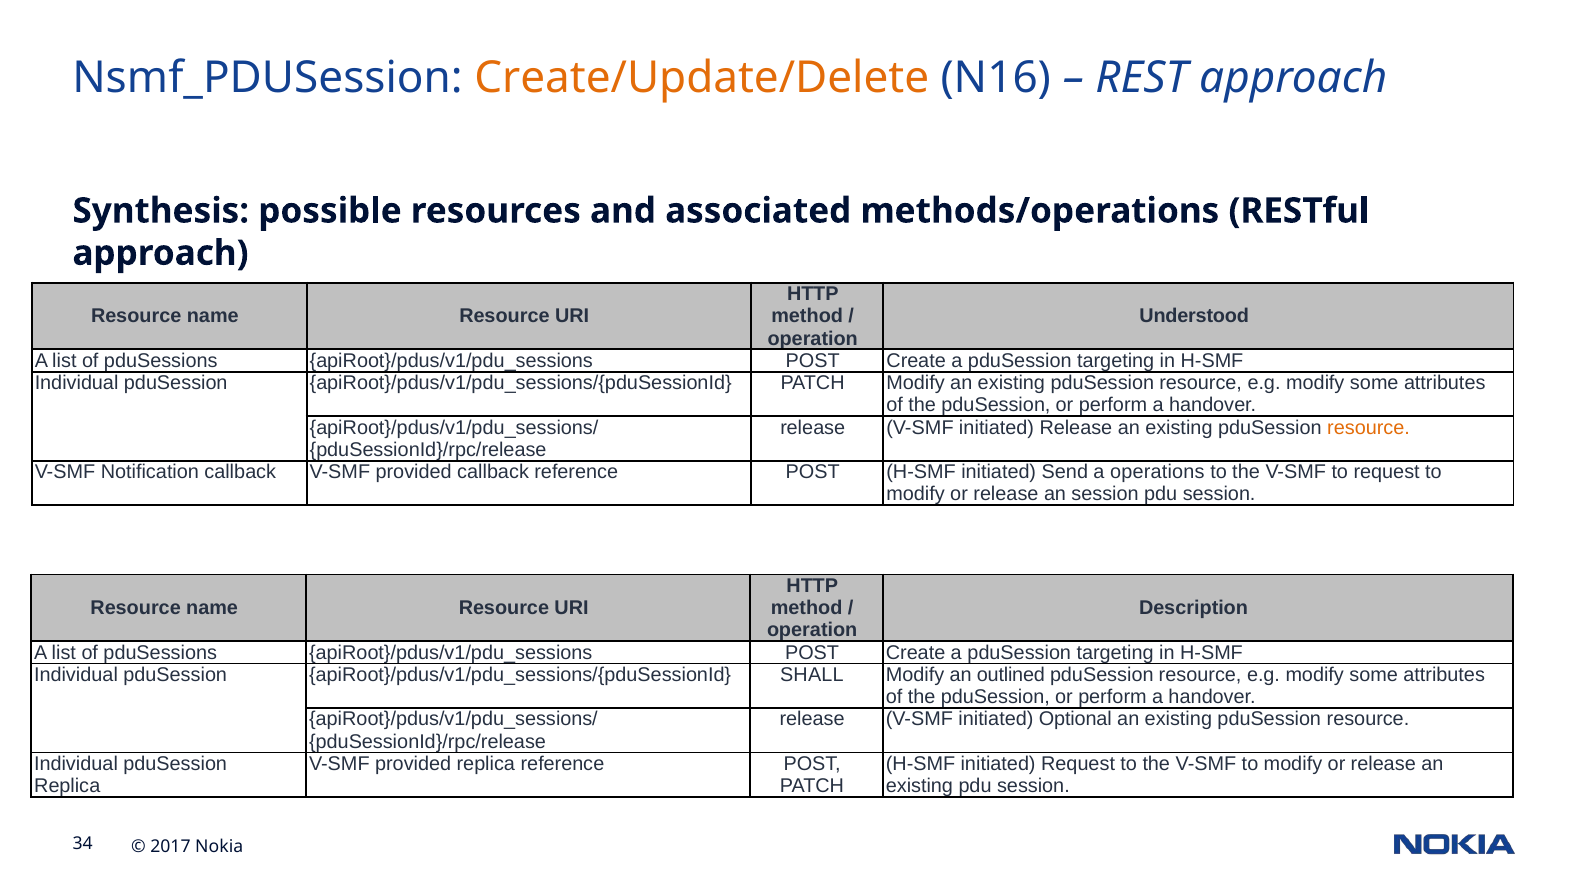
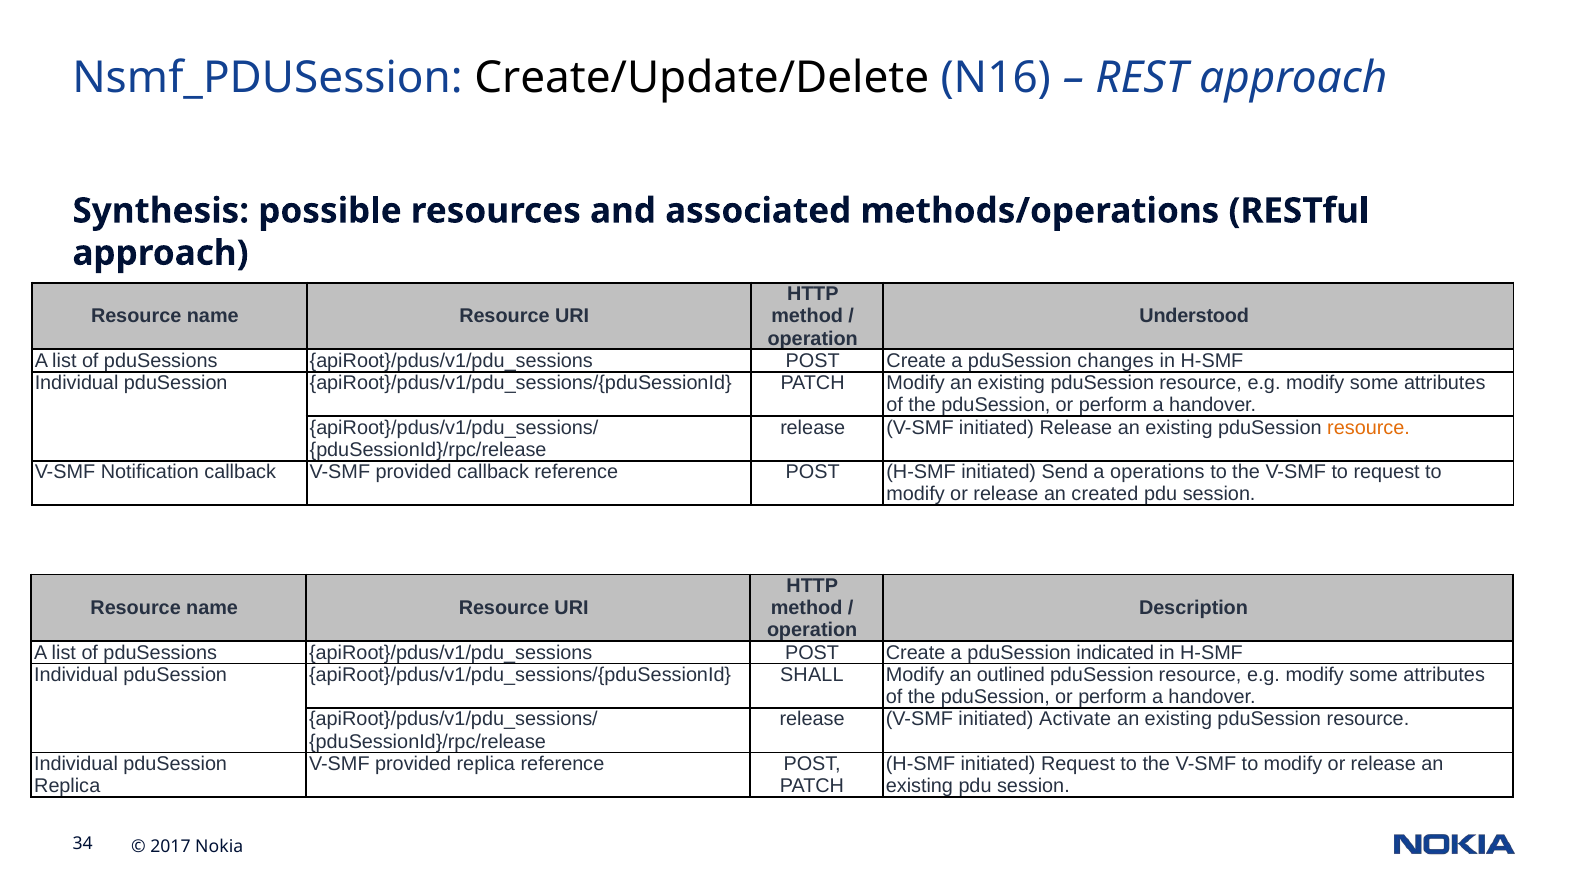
Create/Update/Delete colour: orange -> black (702, 78)
targeting: targeting -> changes (1116, 361)
an session: session -> created (1105, 494)
targeting: targeting -> indicated (1115, 653)
Optional: Optional -> Activate (1075, 720)
